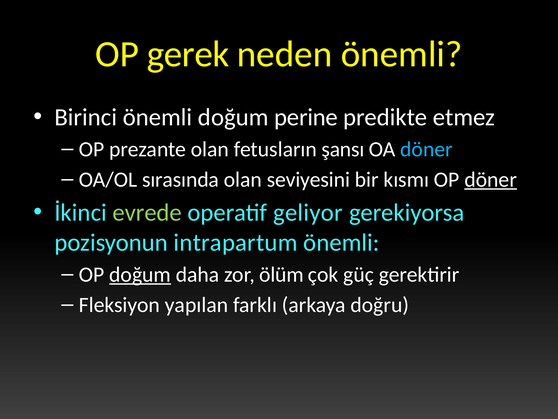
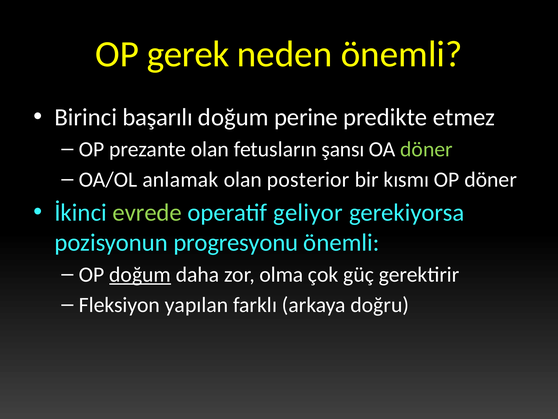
Birinci önemli: önemli -> başarılı (158, 117)
döner colour: light blue -> light green (426, 149)
sırasında: sırasında -> anlamak (180, 179)
seviyesini: seviyesini -> posterior (308, 179)
döner underline: present -> none (491, 179)
intrapartum: intrapartum -> progresyonu (236, 242)
ölüm: ölüm -> olma (281, 274)
